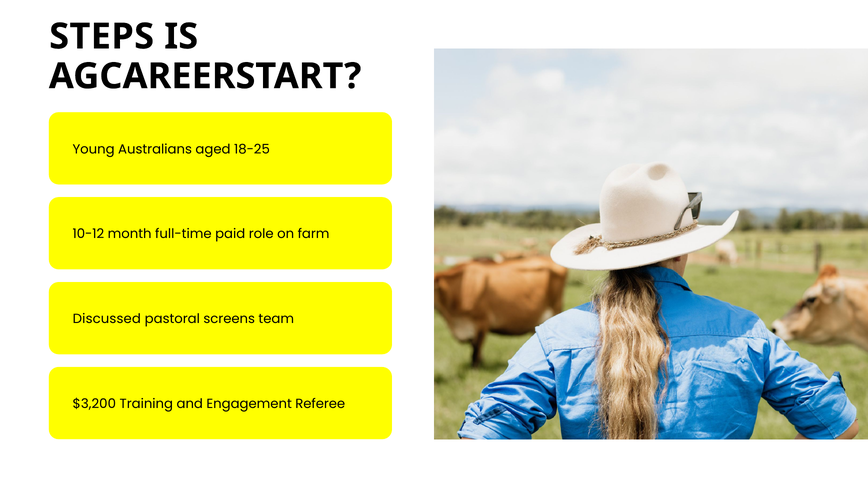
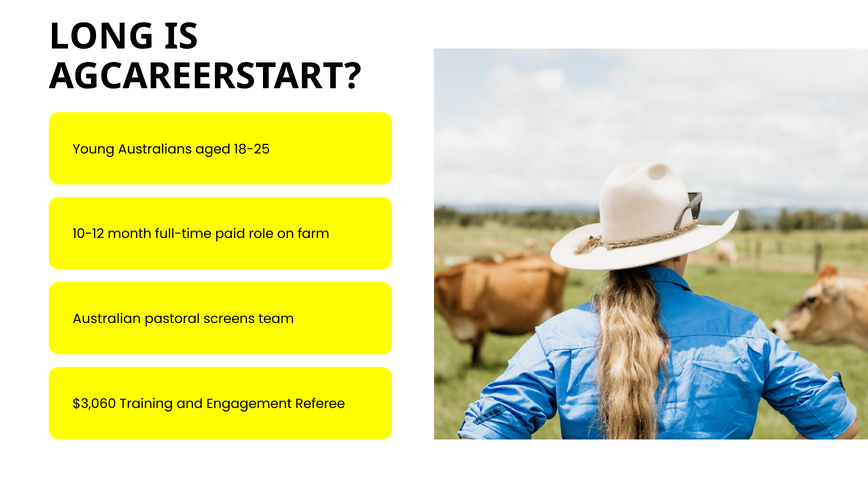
STEPS: STEPS -> LONG (102, 37)
Discussed: Discussed -> Australian (107, 319)
$3,200: $3,200 -> $3,060 (94, 404)
